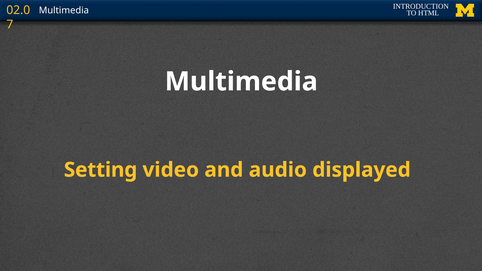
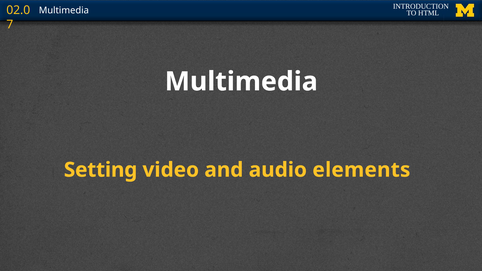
displayed: displayed -> elements (361, 170)
